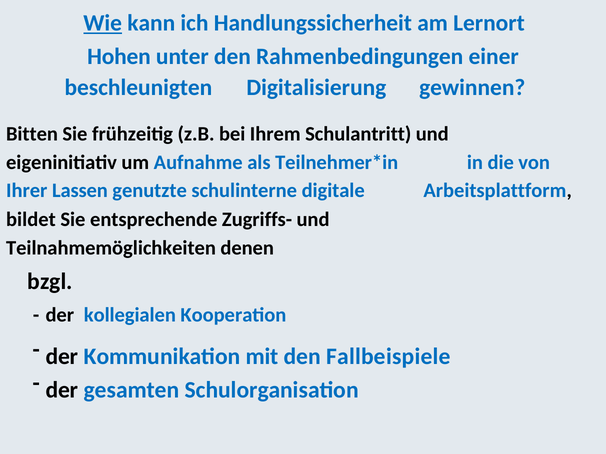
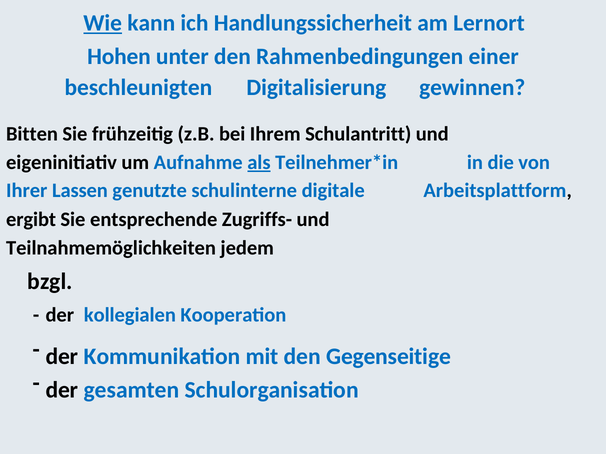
als underline: none -> present (259, 163)
bildet: bildet -> ergibt (31, 220)
denen: denen -> jedem (247, 248)
Fallbeispiele: Fallbeispiele -> Gegenseitige (389, 357)
